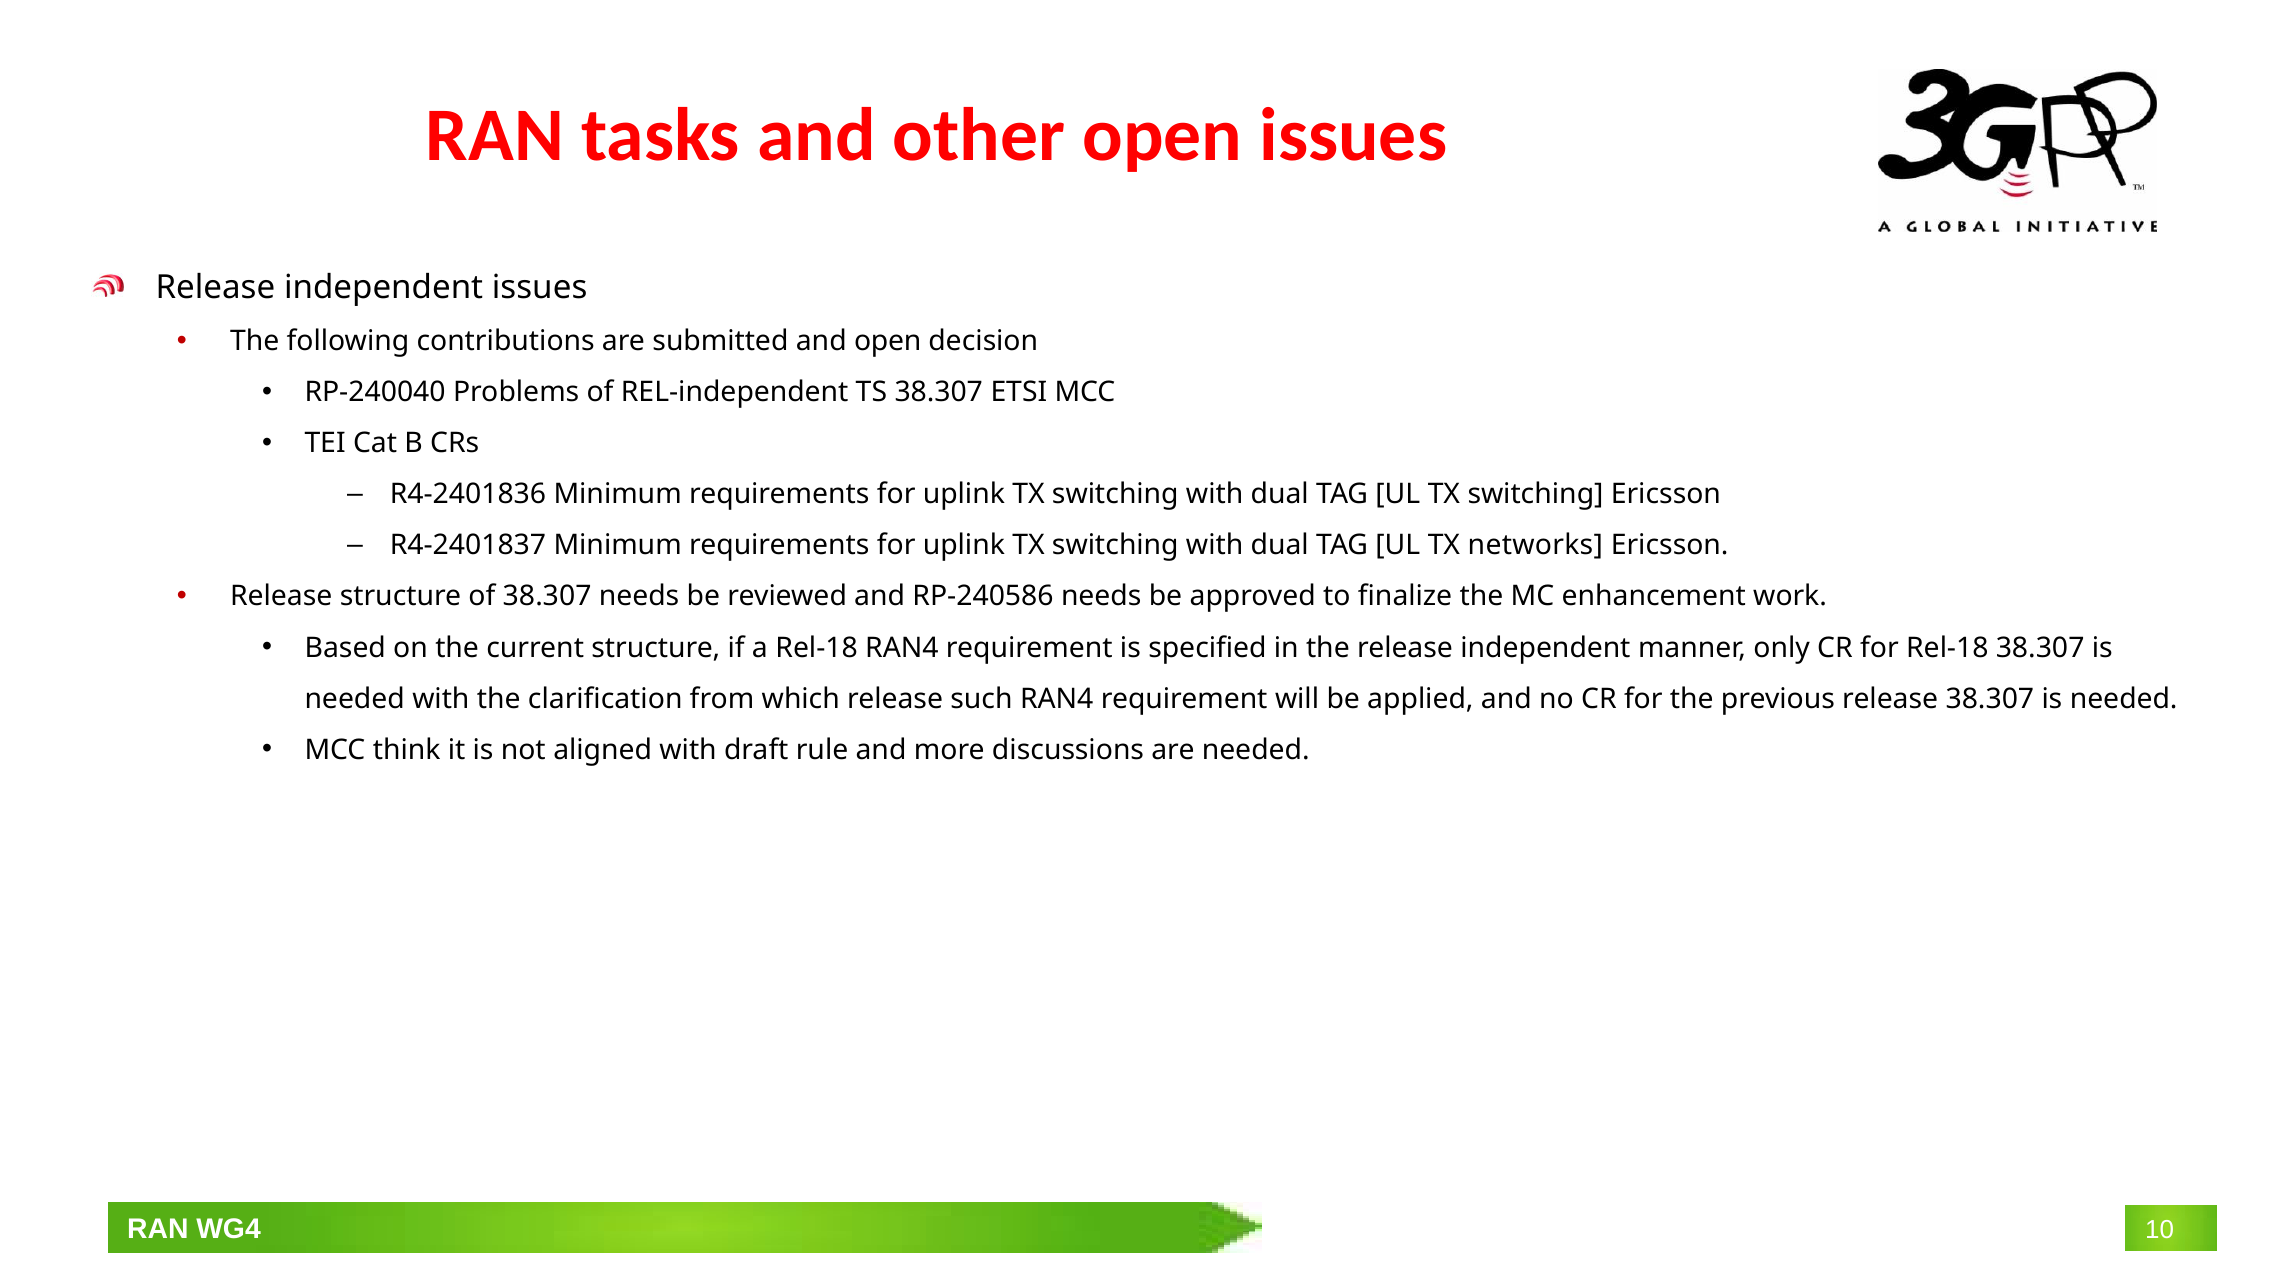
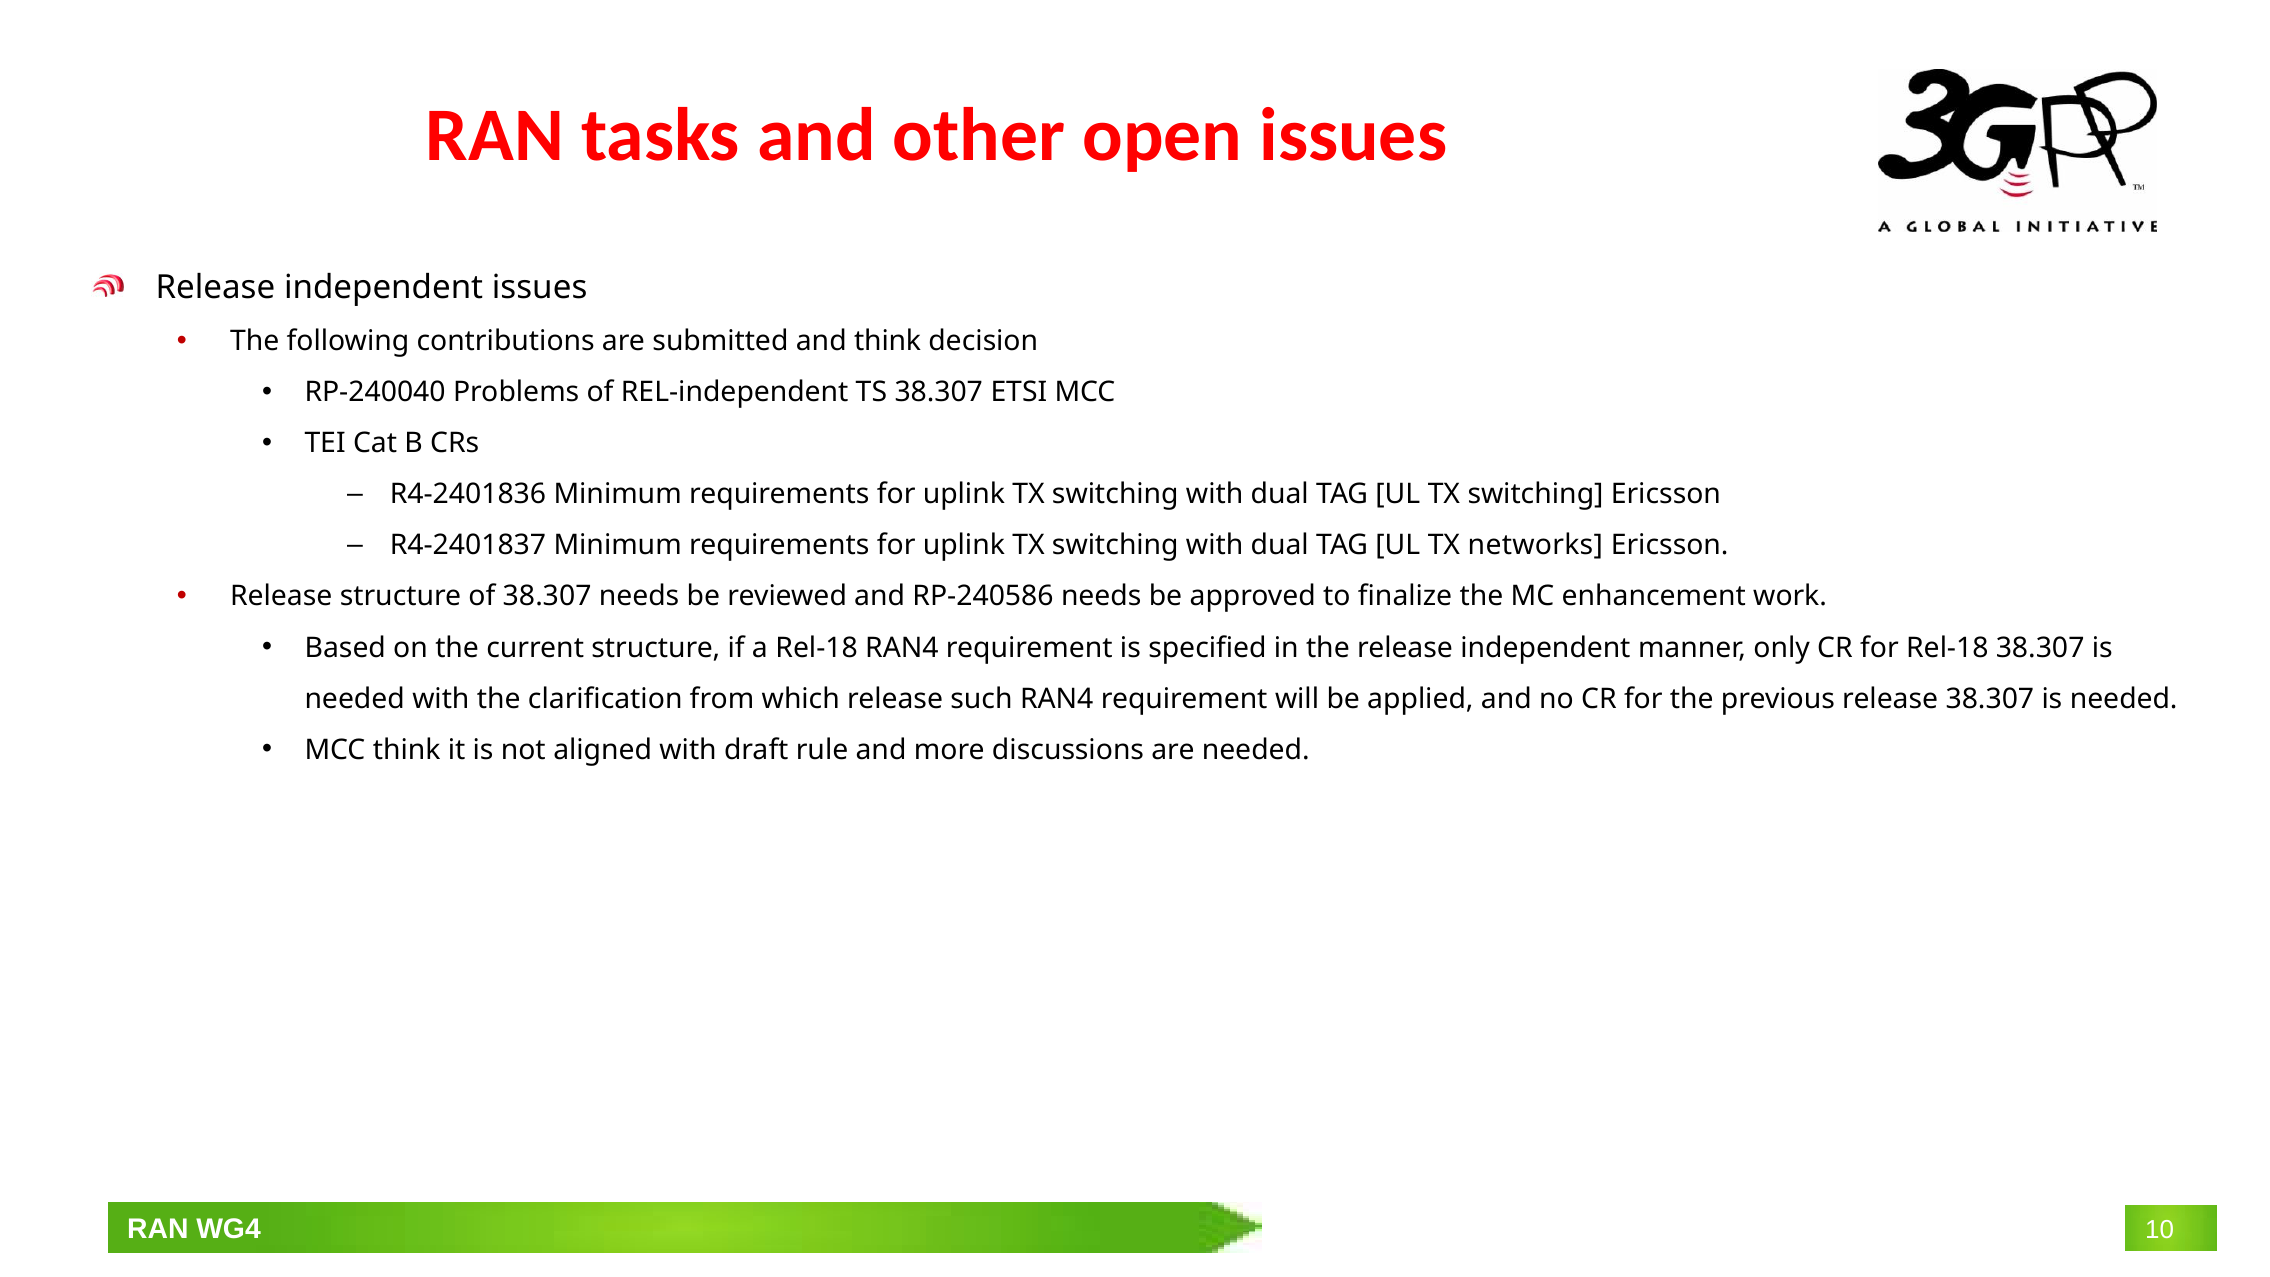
and open: open -> think (888, 341)
